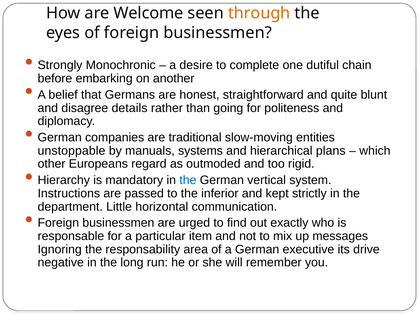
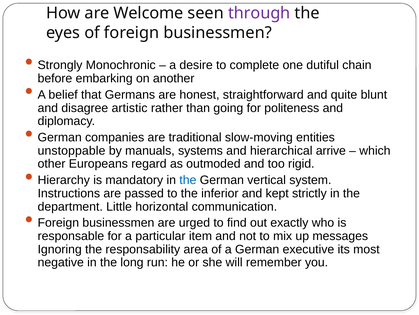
through colour: orange -> purple (259, 13)
details: details -> artistic (130, 108)
plans: plans -> arrive (331, 150)
drive: drive -> most (366, 249)
